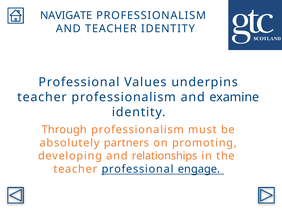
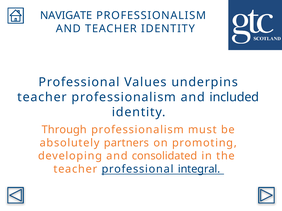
examine: examine -> included (234, 97)
relationships: relationships -> consolidated (165, 156)
engage: engage -> integral (199, 170)
